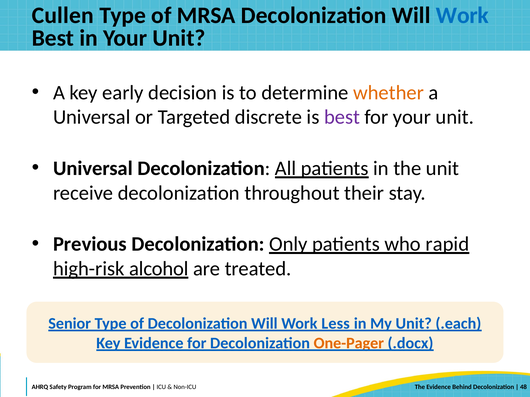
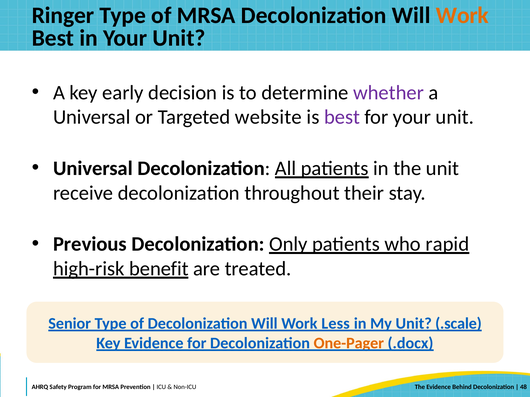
Cullen: Cullen -> Ringer (63, 16)
Work colour: blue -> orange (462, 16)
whether colour: orange -> purple (389, 93)
discrete: discrete -> website (268, 117)
alcohol: alcohol -> benefit (159, 269)
.each: .each -> .scale (458, 324)
